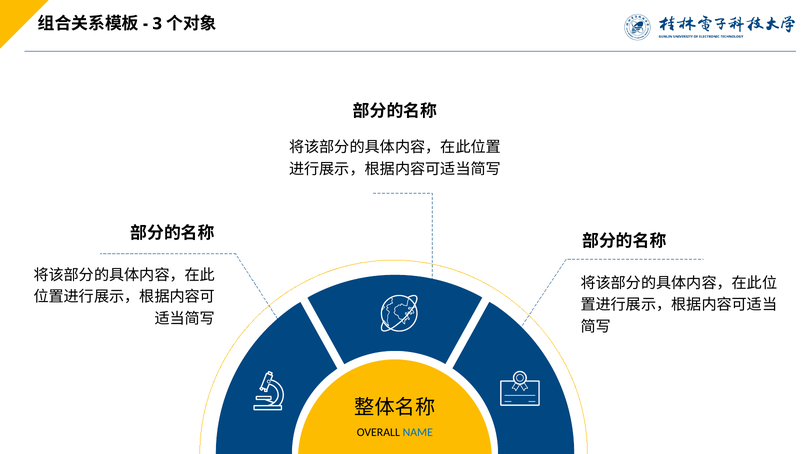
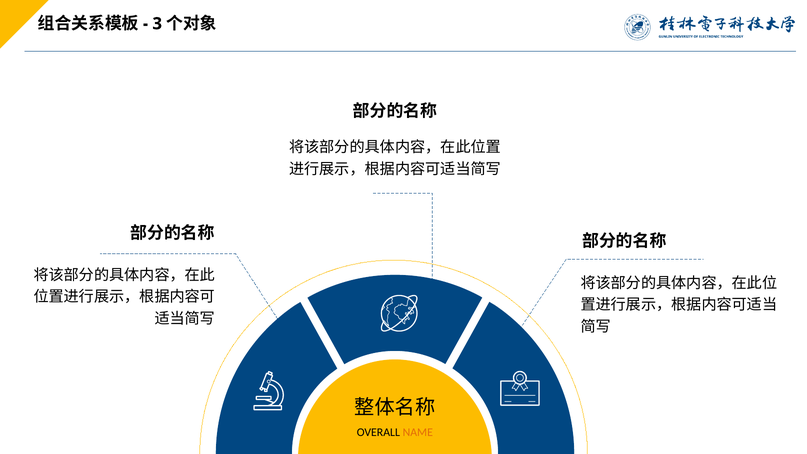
NAME colour: blue -> orange (418, 432)
